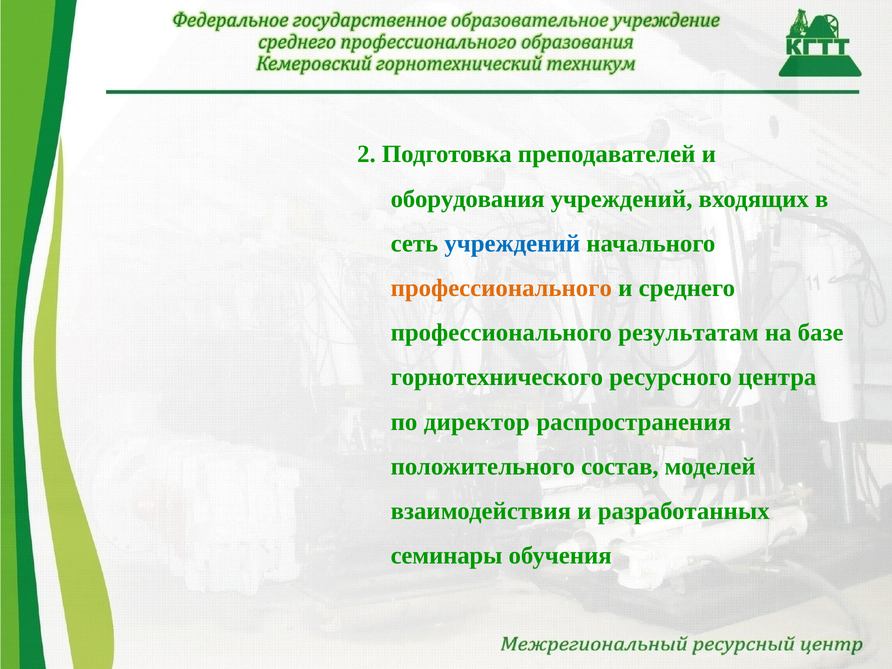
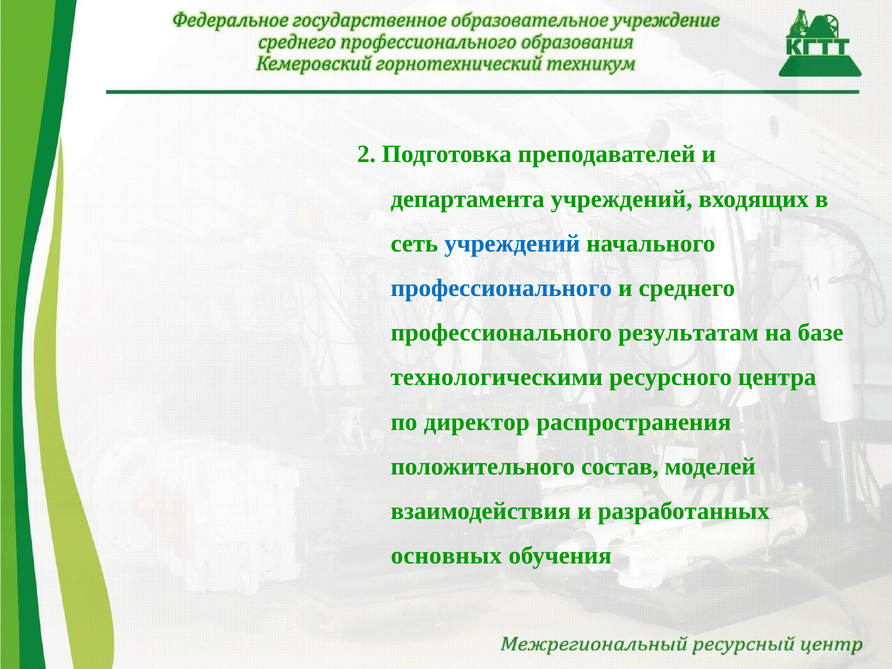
оборудования: оборудования -> департамента (468, 199)
профессионального colour: orange -> blue (501, 288)
горнотехнического: горнотехнического -> технологическими (497, 377)
семинары: семинары -> основных (446, 556)
